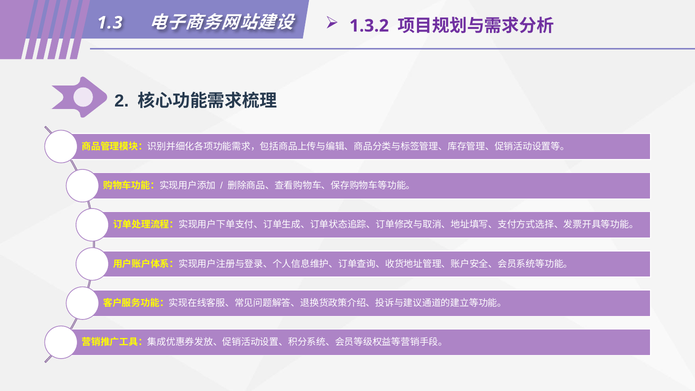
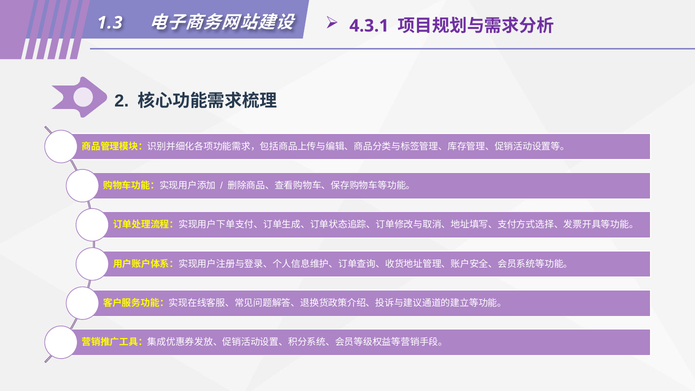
1.3.2: 1.3.2 -> 4.3.1 (369, 26)
